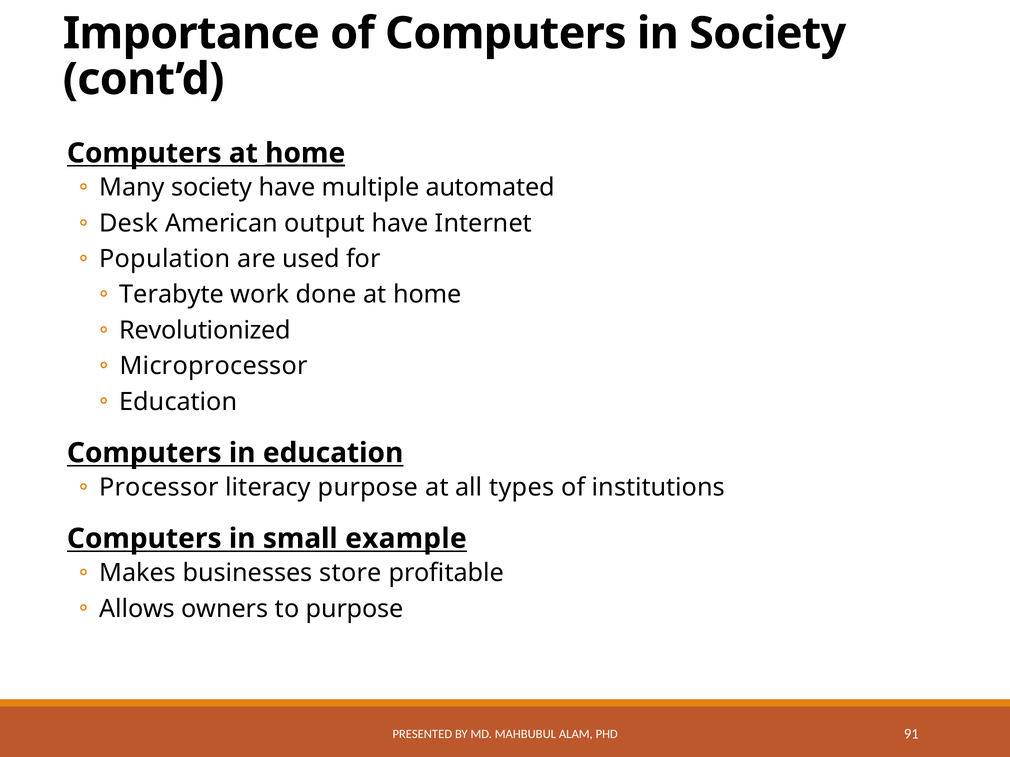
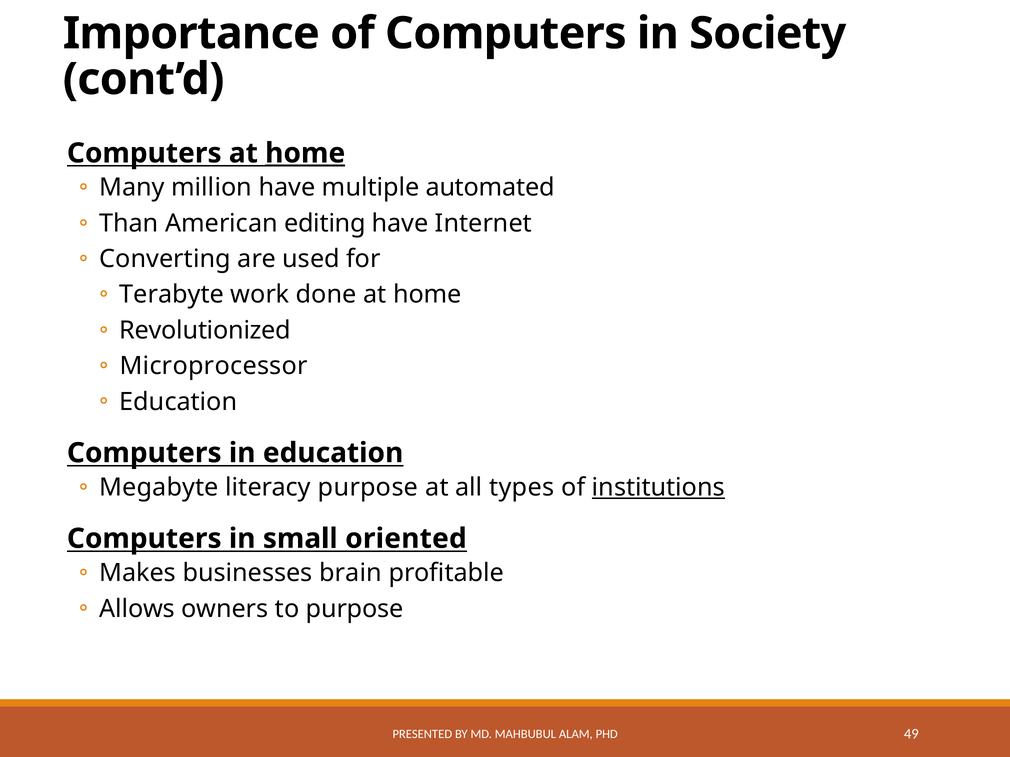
Many society: society -> million (212, 188)
Desk: Desk -> Than (129, 223)
output: output -> editing (325, 223)
Population: Population -> Converting (165, 259)
Processor: Processor -> Megabyte (159, 488)
institutions underline: none -> present (658, 488)
example: example -> oriented (406, 539)
store: store -> brain (351, 573)
91: 91 -> 49 (911, 735)
